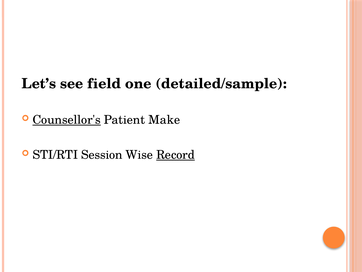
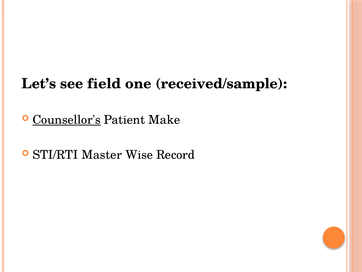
detailed/sample: detailed/sample -> received/sample (221, 84)
Session: Session -> Master (102, 155)
Record underline: present -> none (176, 155)
